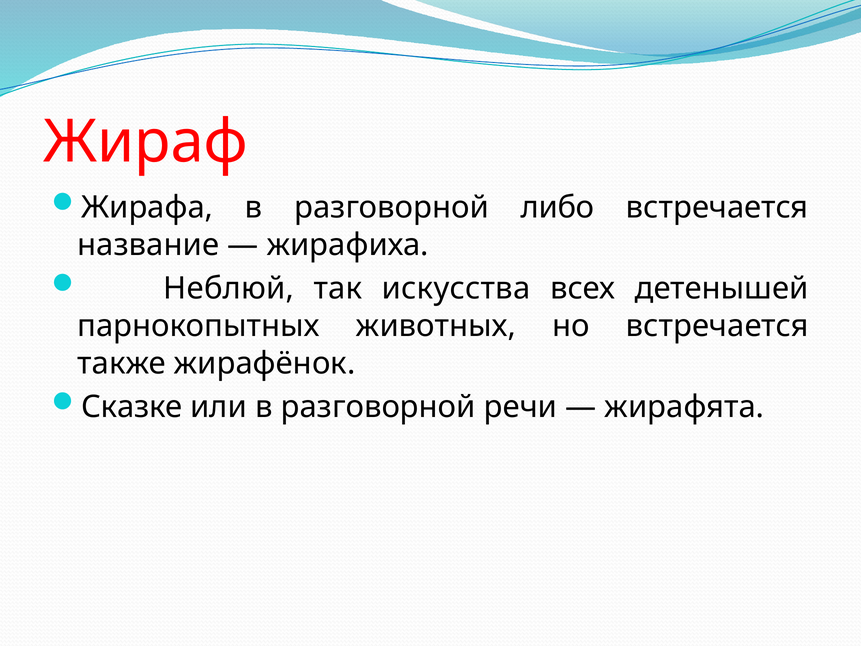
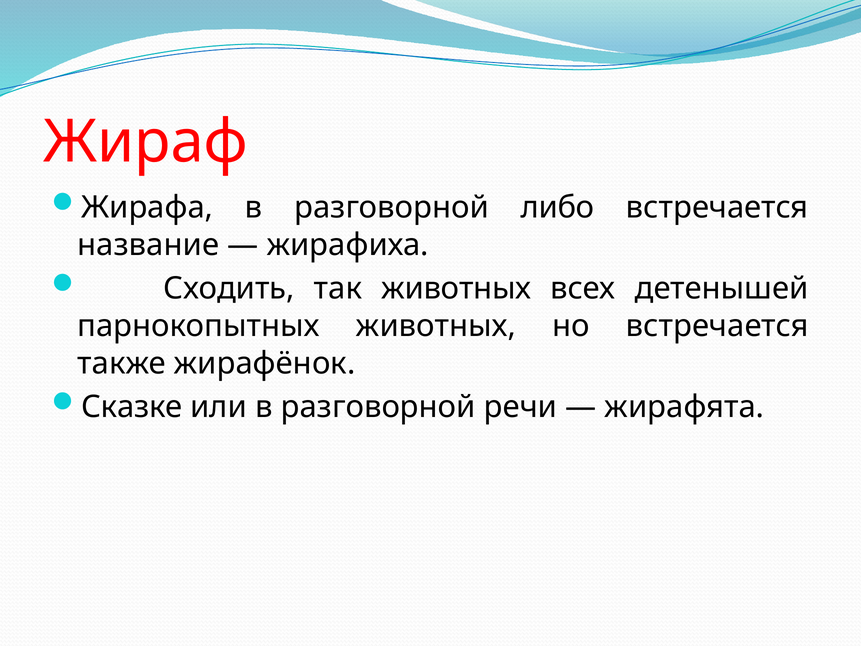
Неблюй: Неблюй -> Сходить (229, 288)
так искусства: искусства -> животных (456, 288)
